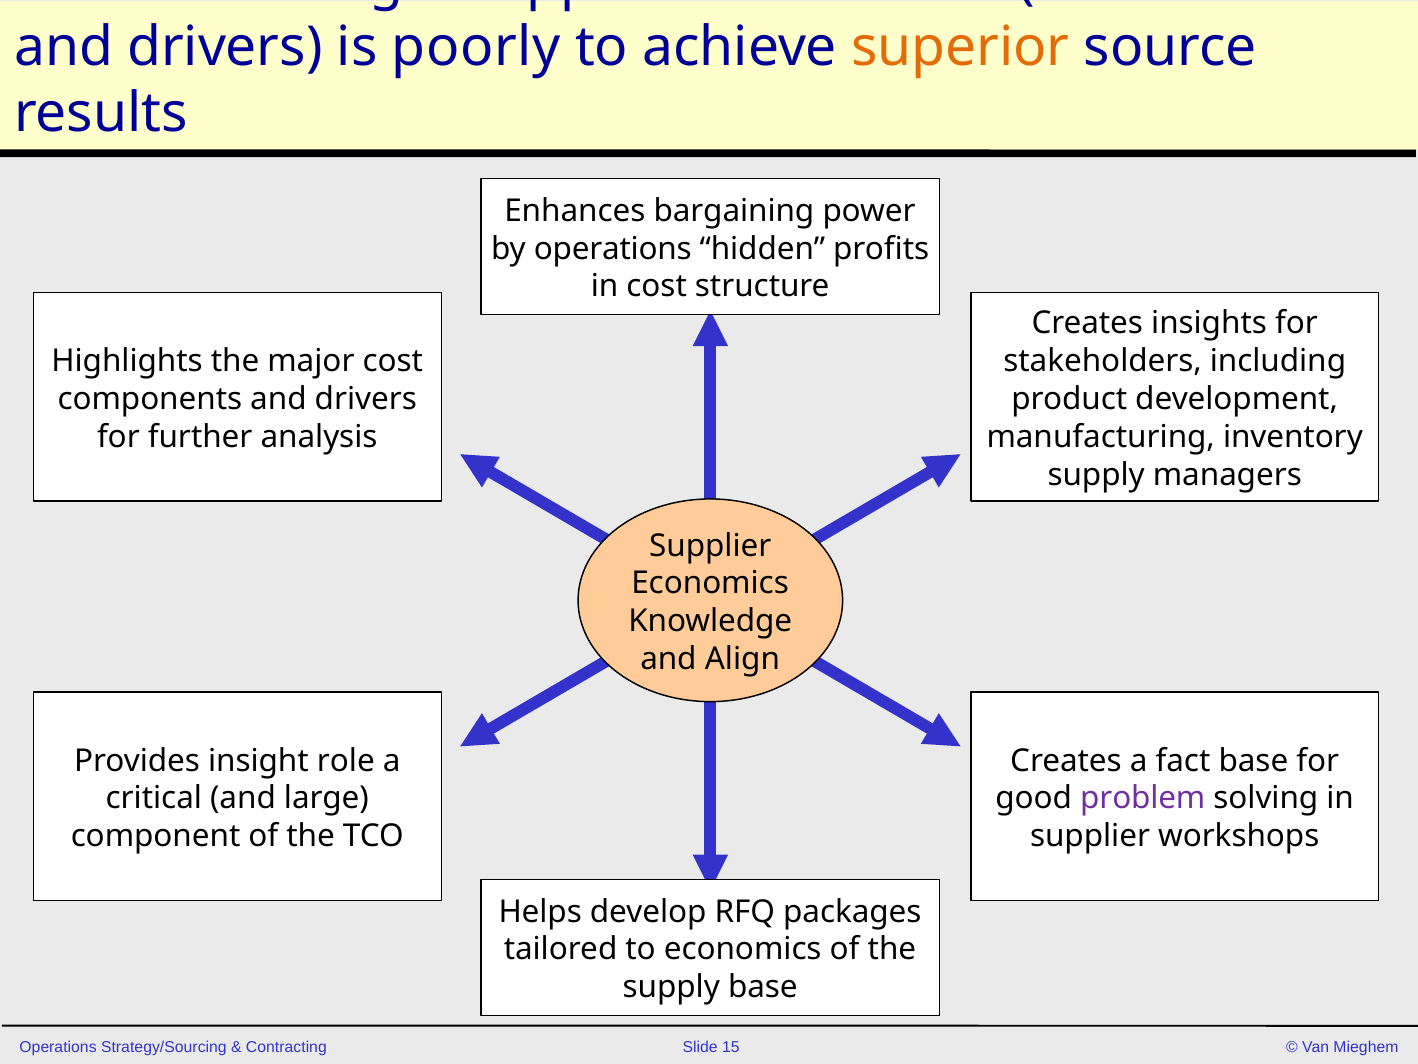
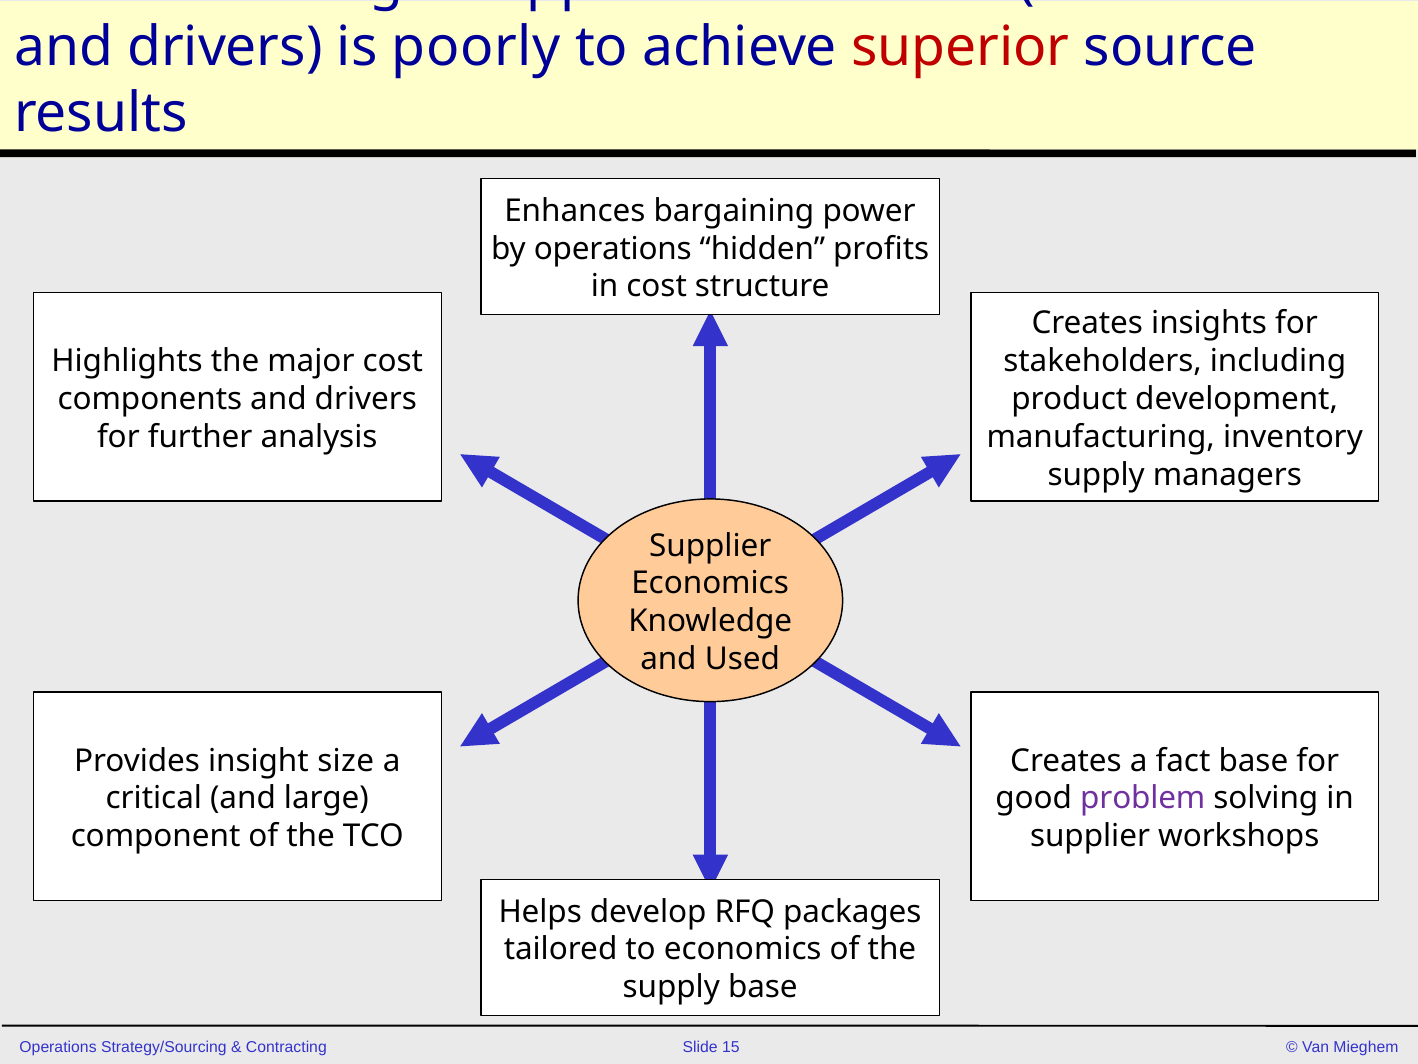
superior colour: orange -> red (960, 47)
Align: Align -> Used (742, 659)
role: role -> size (346, 760)
